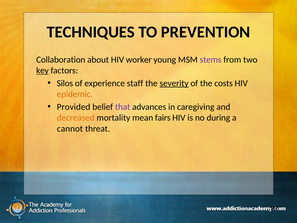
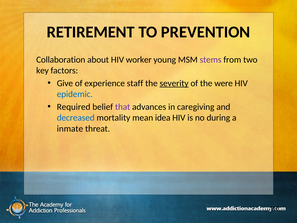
TECHNIQUES: TECHNIQUES -> RETIREMENT (91, 32)
key underline: present -> none (42, 70)
Silos: Silos -> Give (65, 83)
costs: costs -> were (224, 83)
epidemic colour: orange -> blue (75, 94)
Provided: Provided -> Required (74, 107)
decreased colour: orange -> blue (76, 118)
fairs: fairs -> idea (163, 118)
cannot: cannot -> inmate (70, 128)
